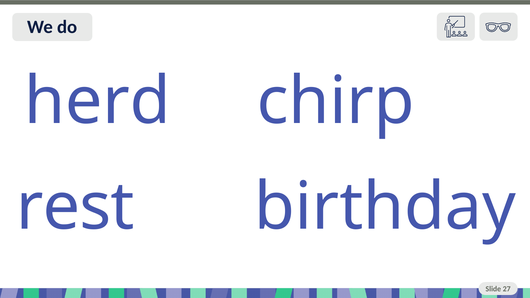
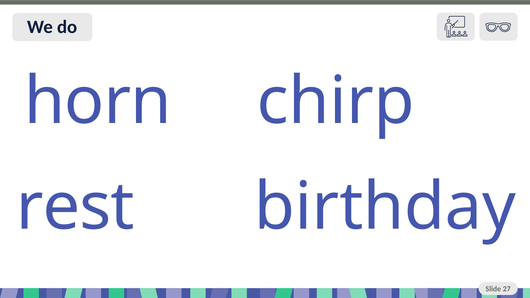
herd: herd -> horn (98, 101)
